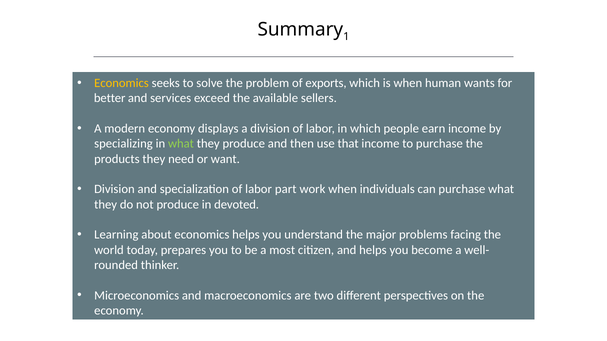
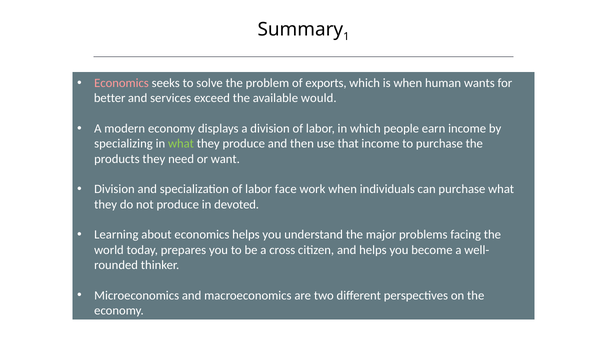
Economics colour: yellow -> pink (122, 83)
sellers: sellers -> would (319, 98)
part: part -> face (286, 190)
most: most -> cross (282, 250)
